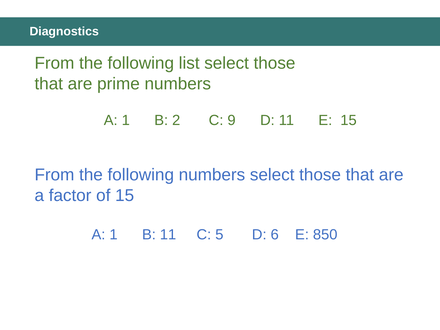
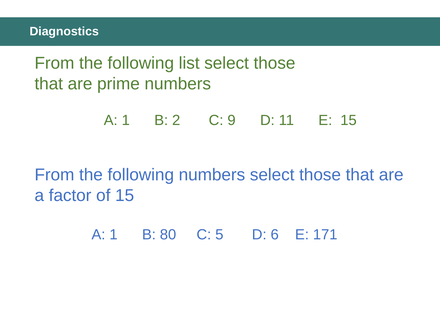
B 11: 11 -> 80 (168, 235)
850: 850 -> 171 (325, 235)
